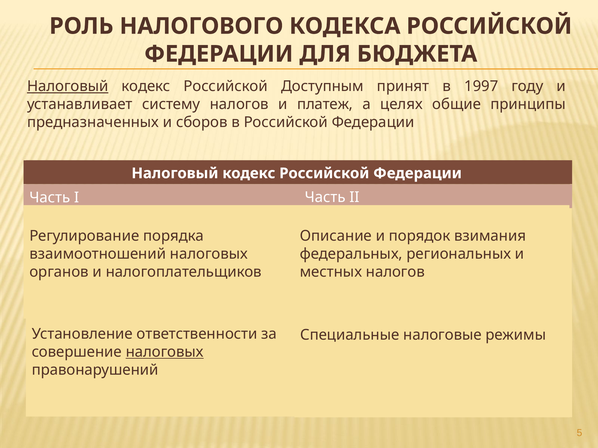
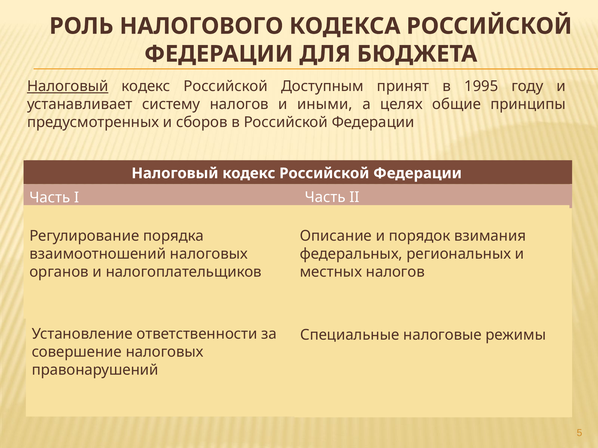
1997: 1997 -> 1995 (481, 86)
платеж: платеж -> иными (325, 104)
предназначенных: предназначенных -> предусмотренных (93, 122)
налоговых underline: present -> none (165, 352)
